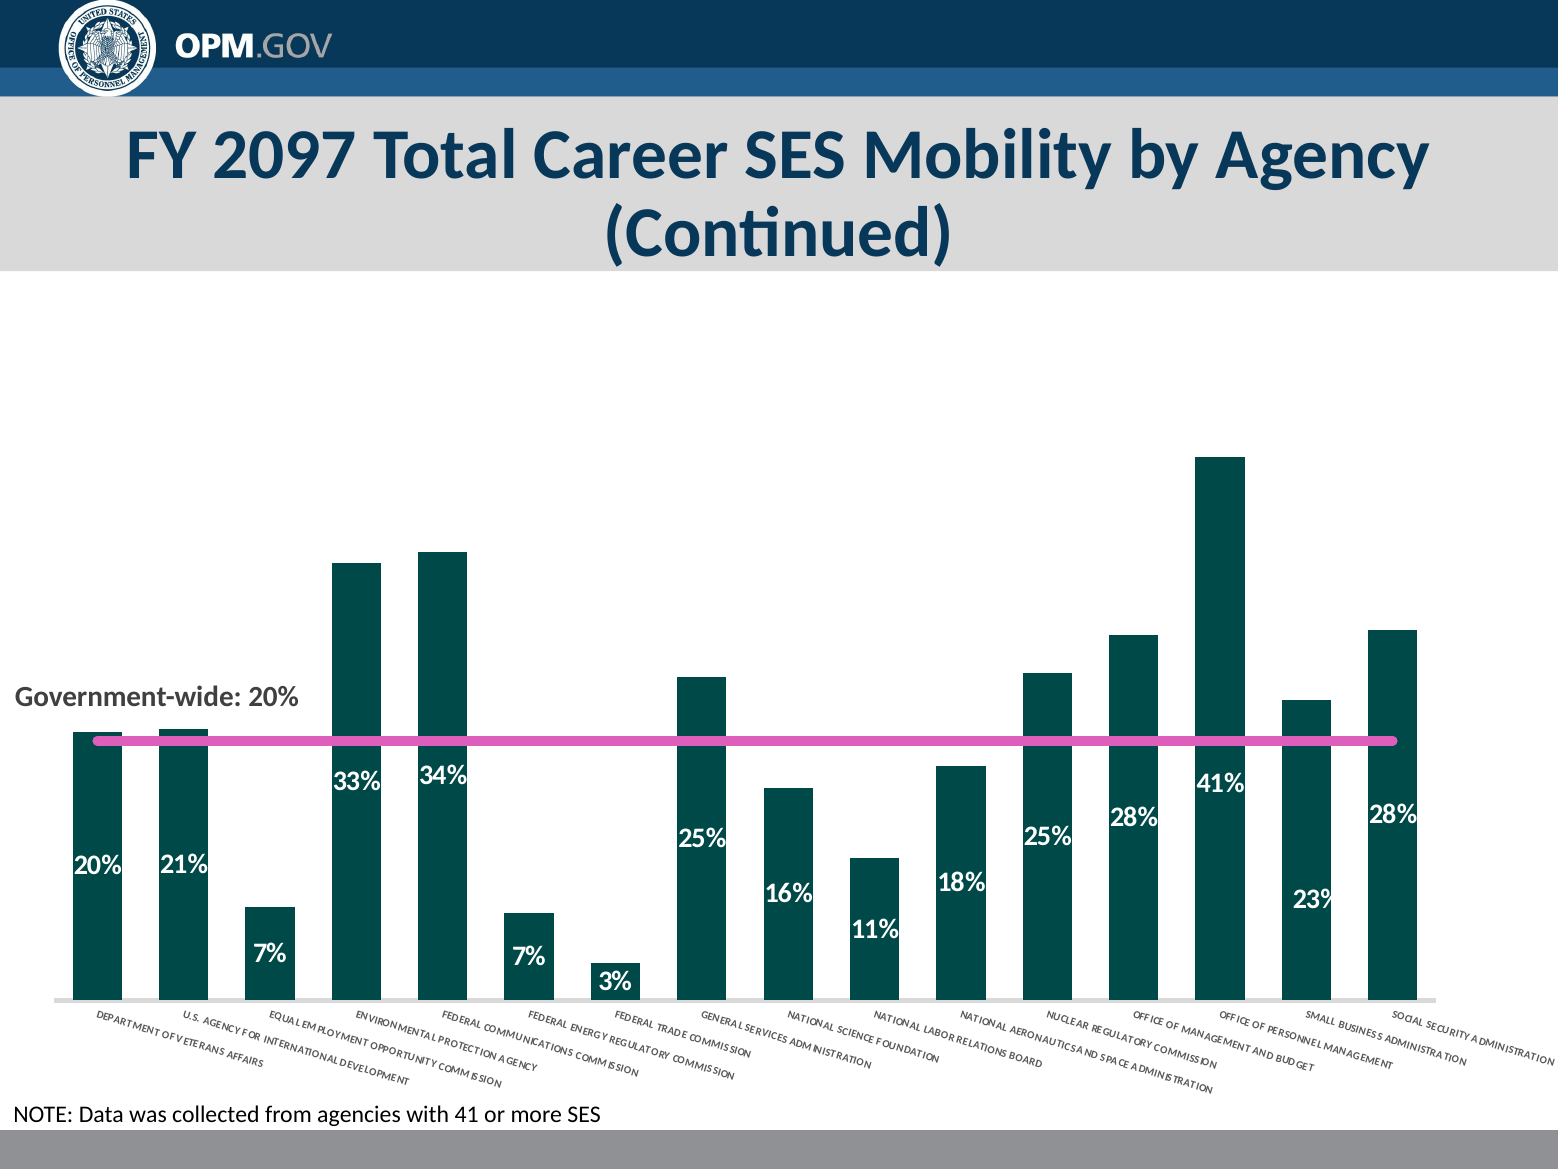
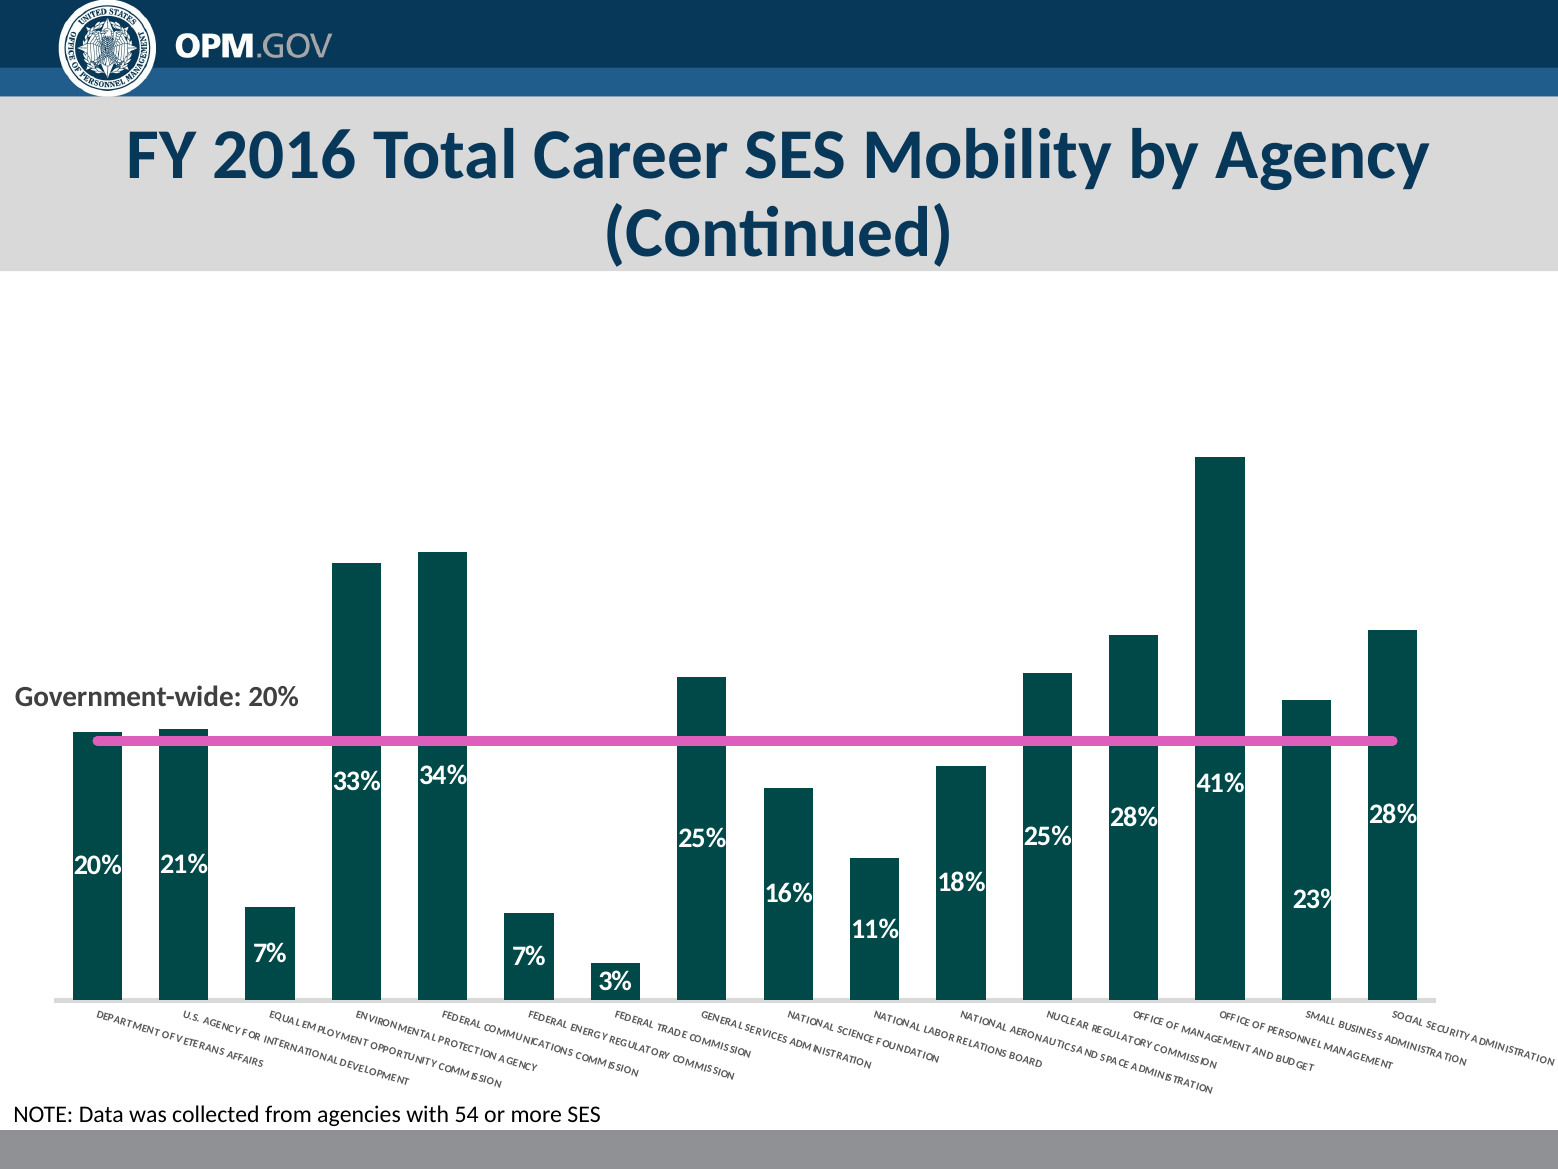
2097: 2097 -> 2016 (285, 155)
41: 41 -> 54 (467, 1114)
